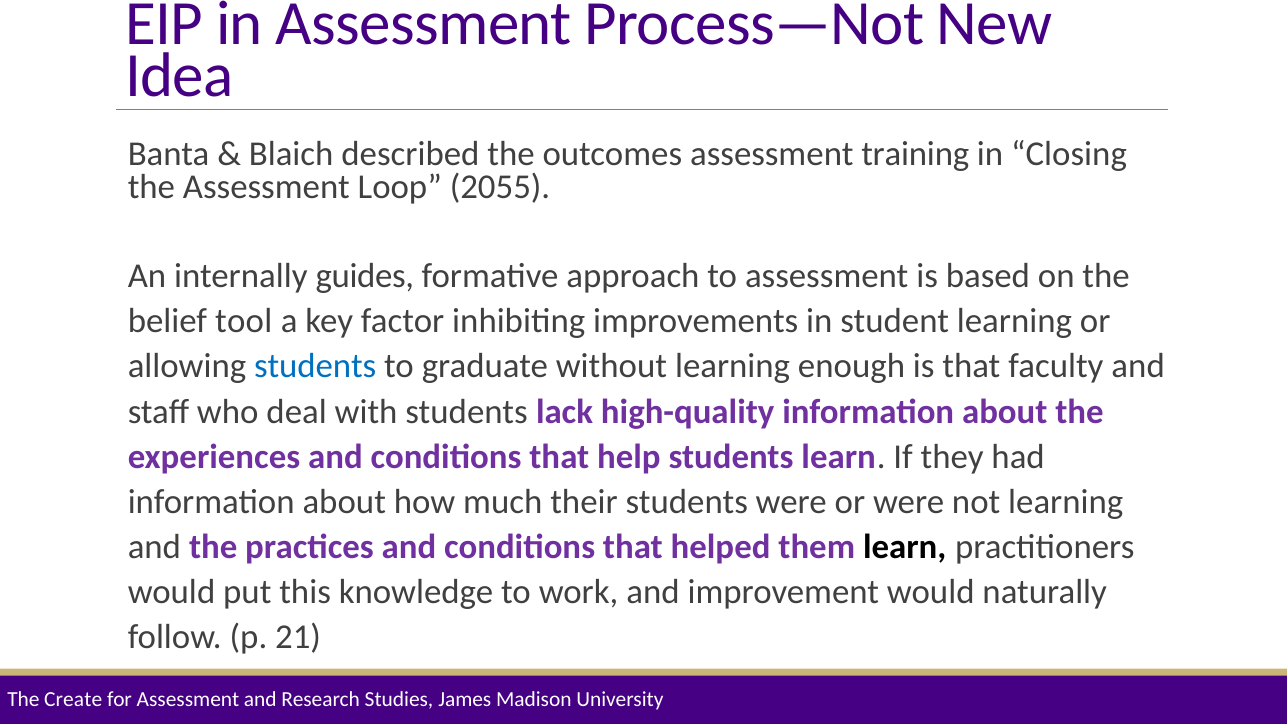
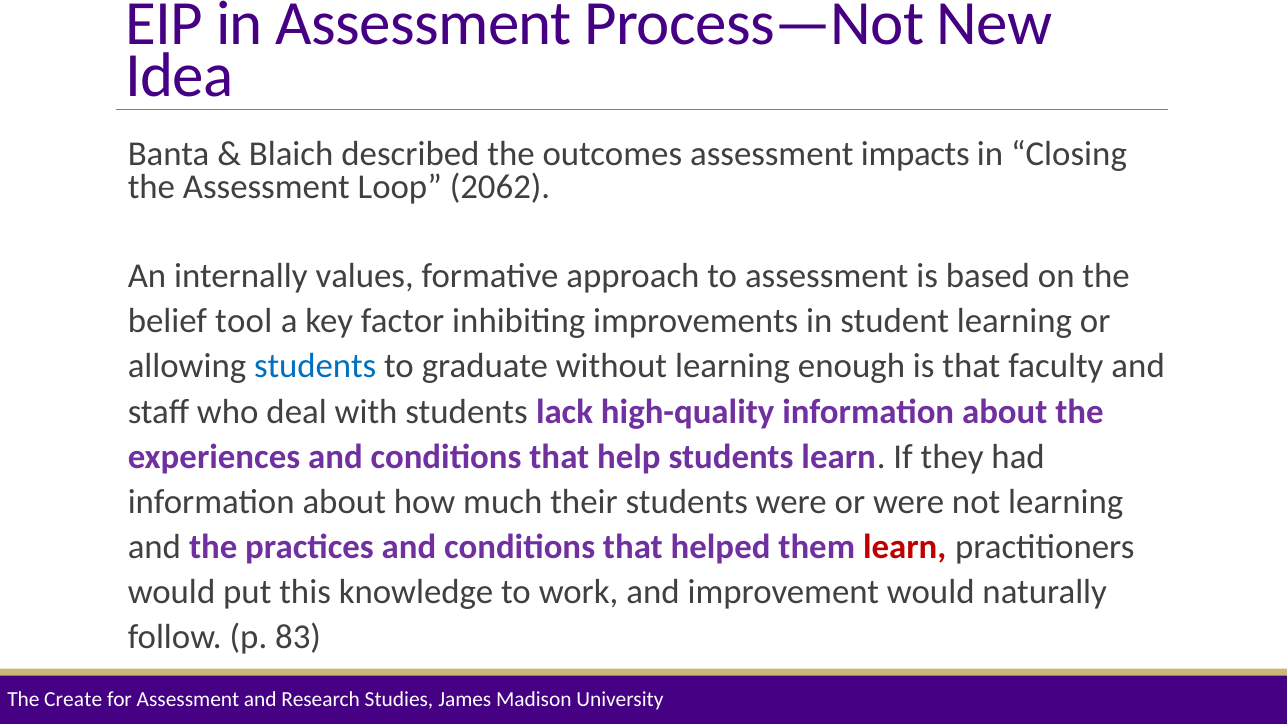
training: training -> impacts (915, 154)
2055: 2055 -> 2062 (500, 187)
guides: guides -> values (365, 276)
learn colour: black -> red (905, 547)
21: 21 -> 83 (298, 637)
